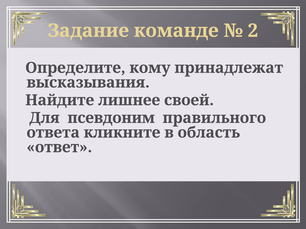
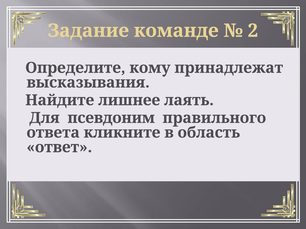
своей: своей -> лаять (189, 100)
